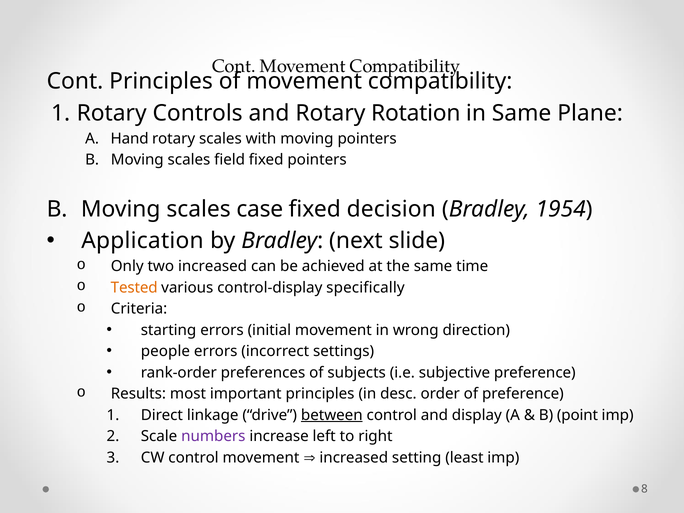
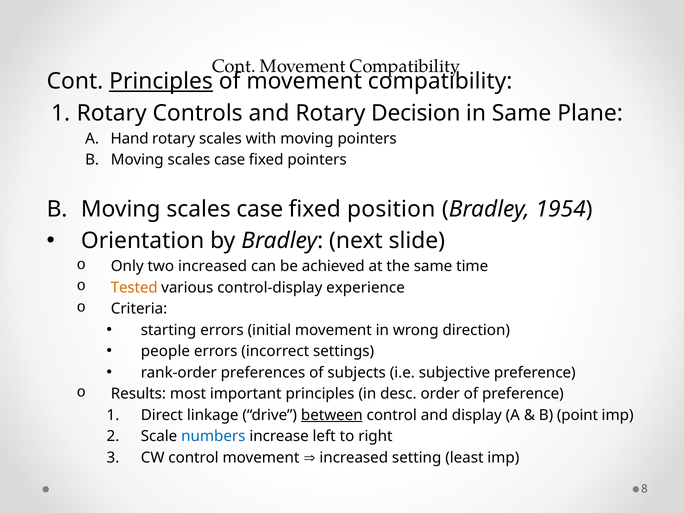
Principles underline: none -> present (161, 81)
Rotation: Rotation -> Decision (416, 113)
field: field -> case (230, 160)
decision: decision -> position (391, 209)
Application: Application -> Orientation (143, 241)
specifically: specifically -> experience (366, 288)
numbers colour: purple -> blue (213, 436)
